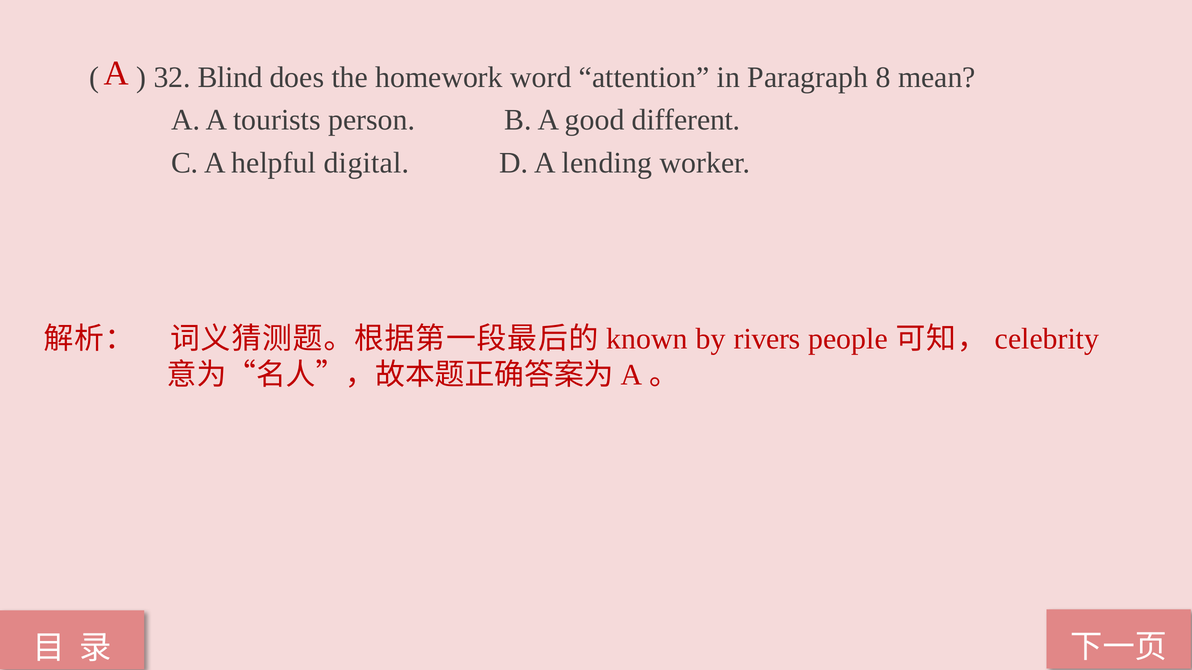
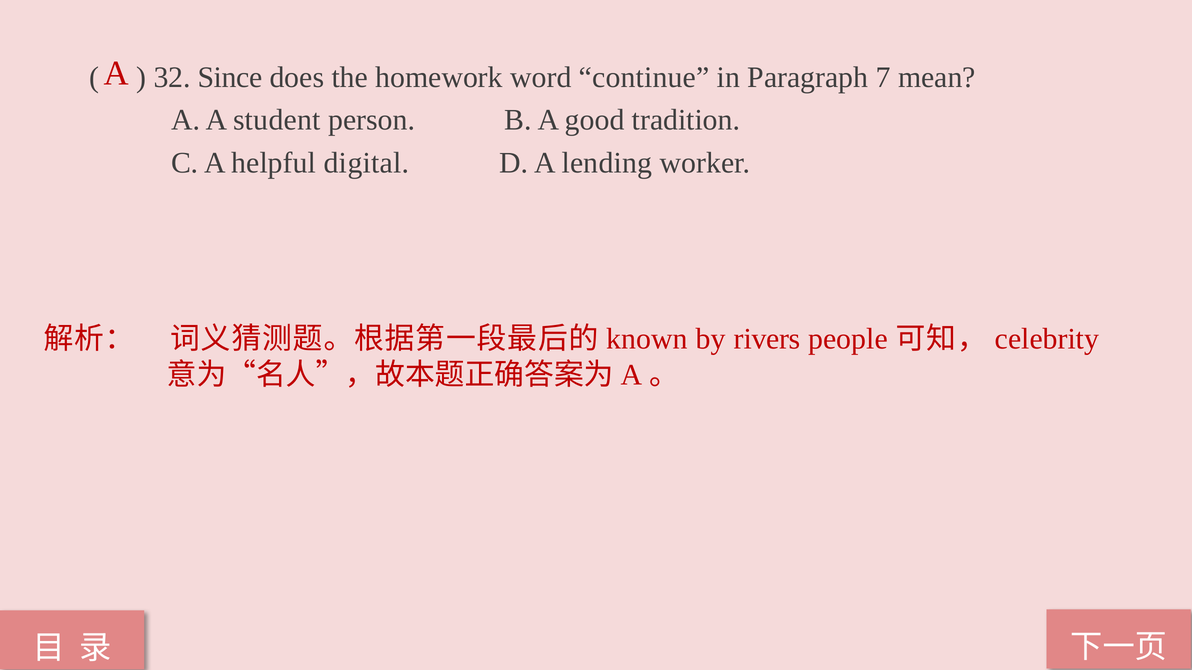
Blind: Blind -> Since (230, 77)
attention: attention -> continue (644, 77)
8: 8 -> 7 (883, 77)
tourists: tourists -> student (277, 120)
different: different -> tradition (686, 120)
